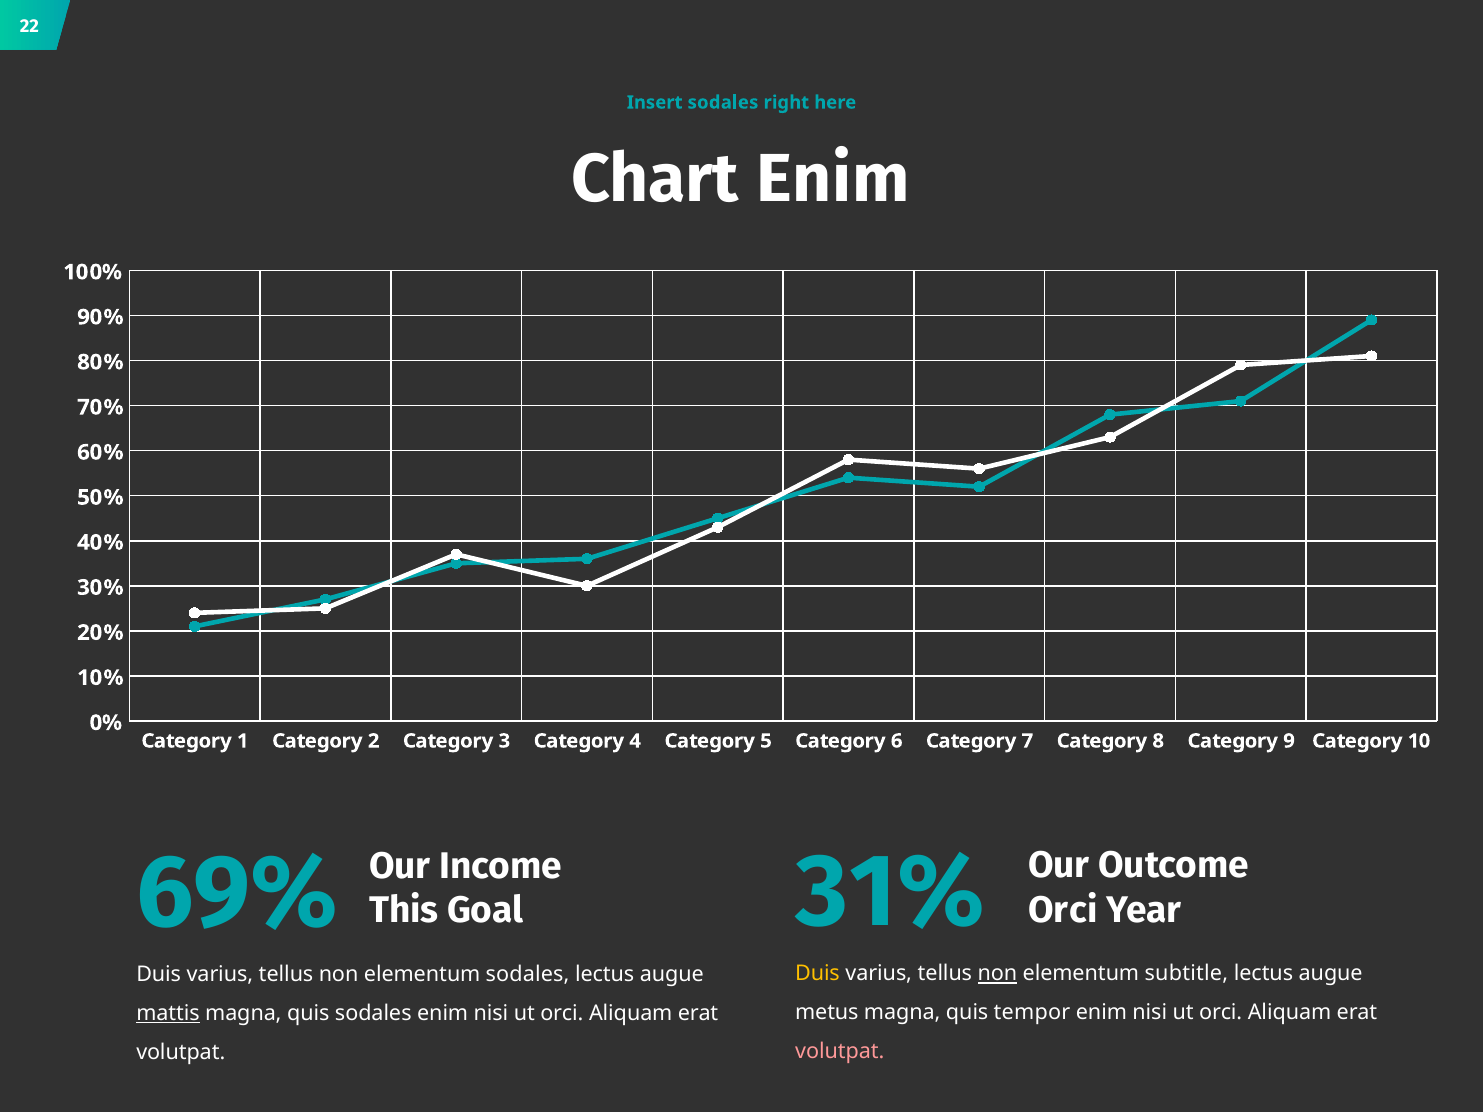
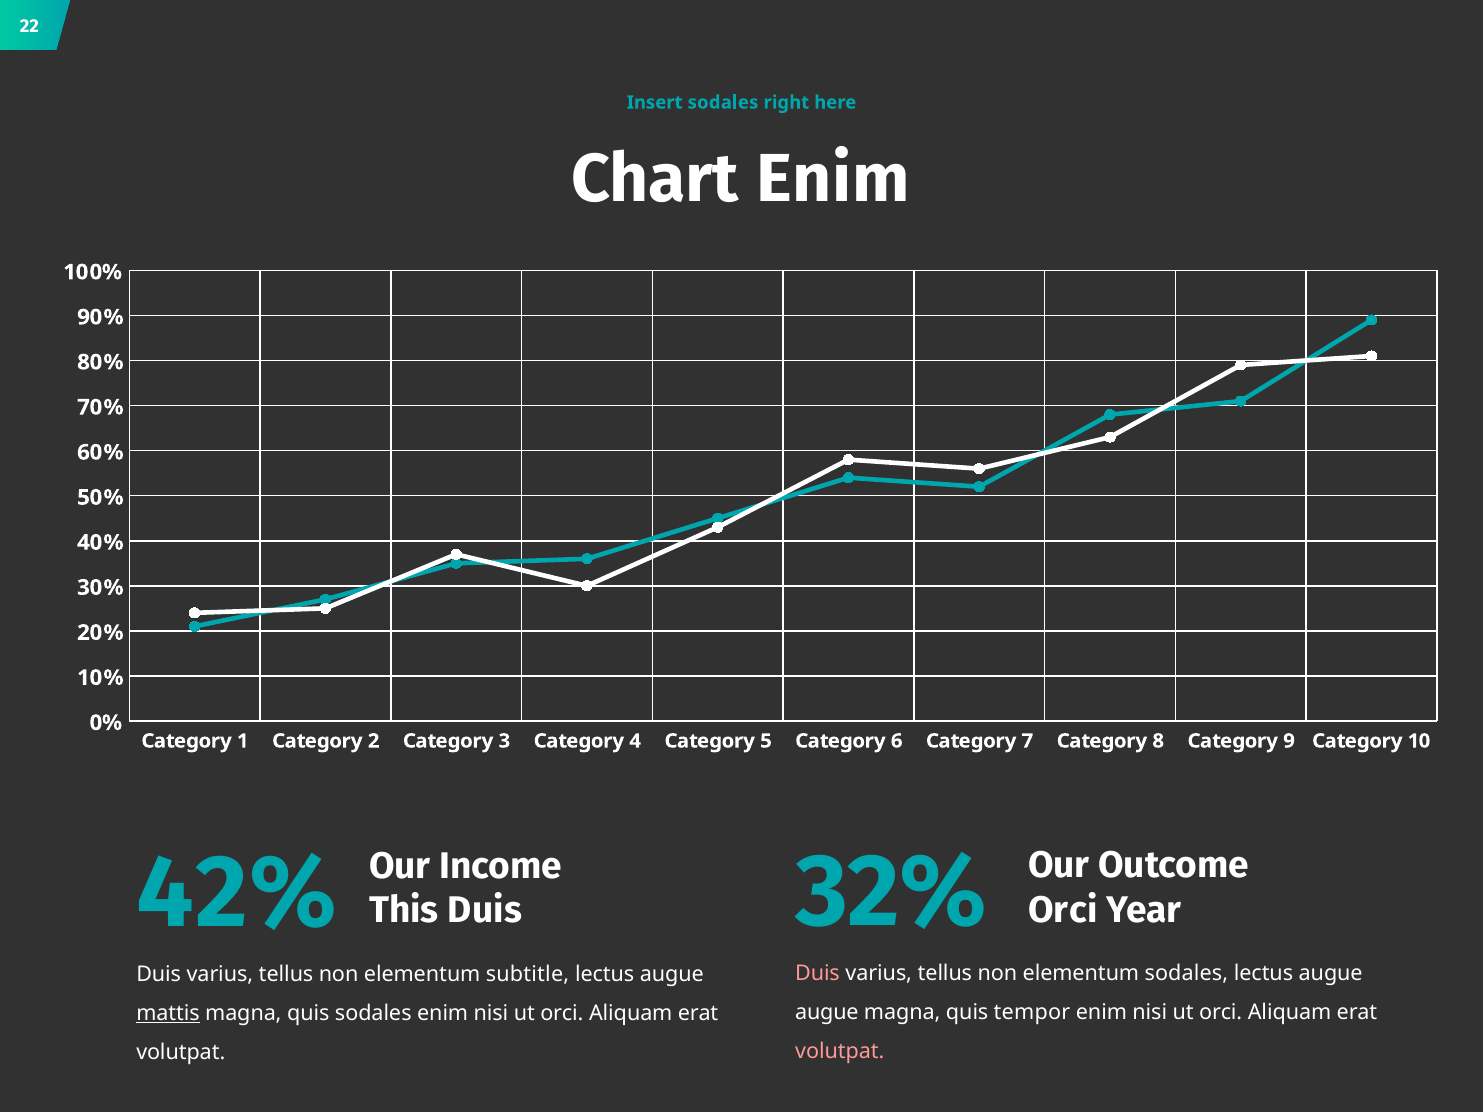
31%: 31% -> 32% (891, 892)
69%: 69% -> 42% (237, 893)
This Goal: Goal -> Duis (485, 911)
Duis colour: yellow -> pink (817, 974)
non underline: present -> none (998, 974)
elementum subtitle: subtitle -> sodales (1186, 974)
elementum sodales: sodales -> subtitle (528, 974)
metus: metus -> augue (827, 1013)
